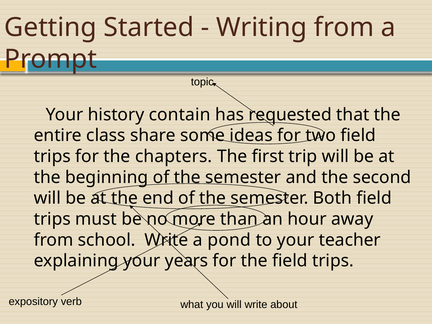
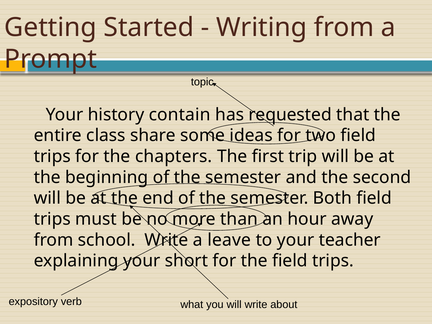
pond: pond -> leave (229, 240)
years: years -> short (187, 261)
